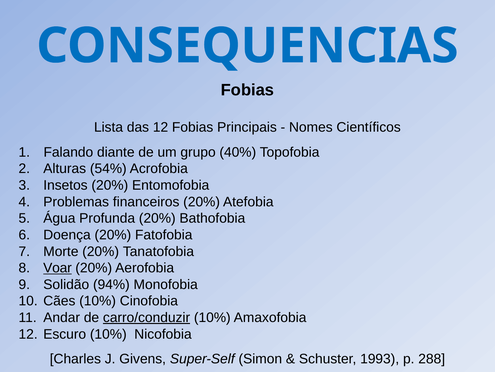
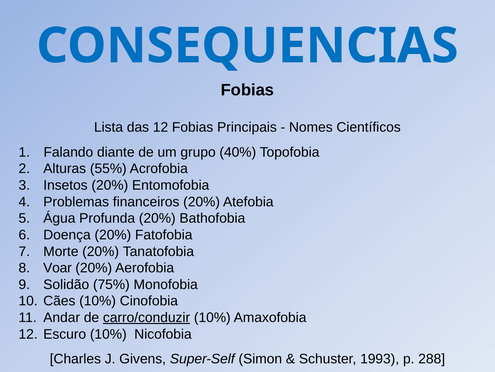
54%: 54% -> 55% (108, 168)
Voar underline: present -> none (57, 267)
94%: 94% -> 75% (111, 284)
